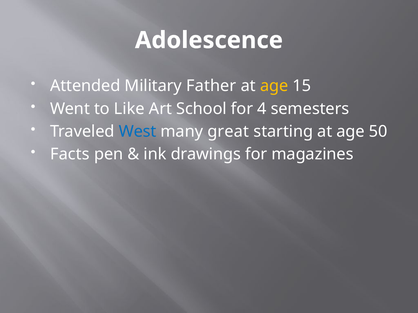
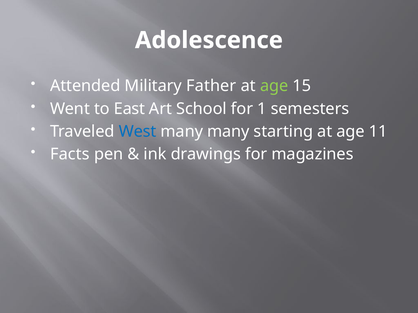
age colour: yellow -> light green (274, 86)
Like: Like -> East (129, 109)
4: 4 -> 1 (262, 109)
many great: great -> many (228, 132)
50: 50 -> 11 (378, 132)
